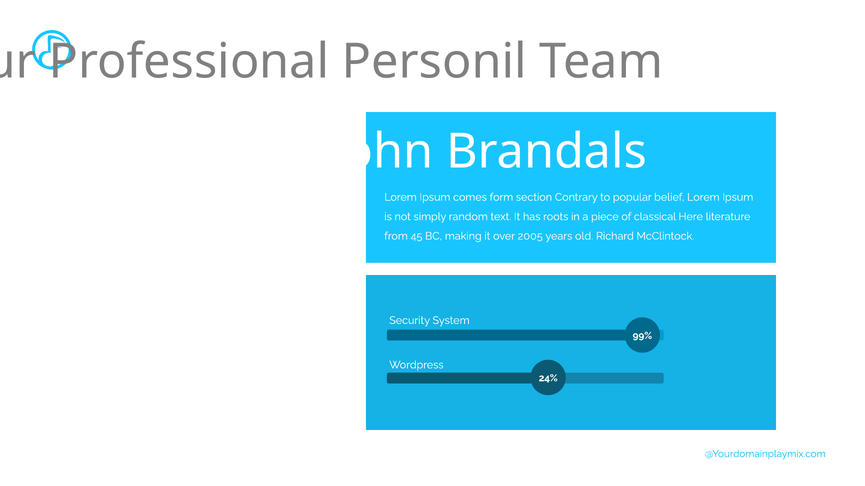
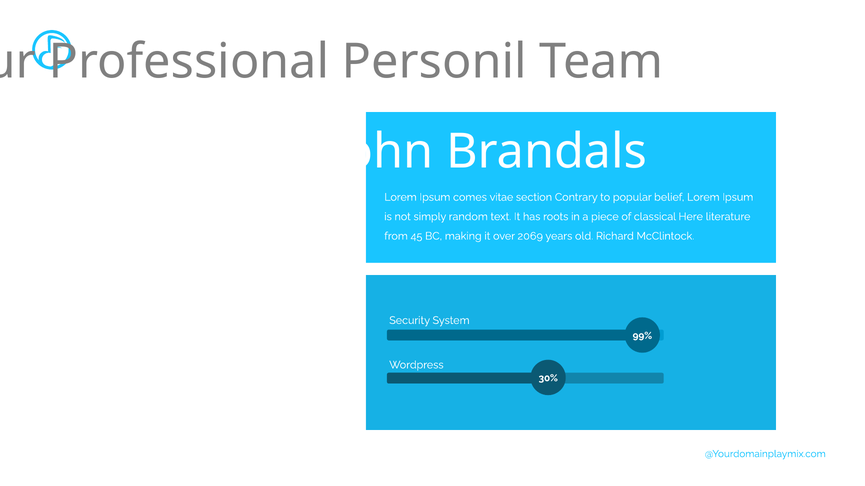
form: form -> vitae (501, 197)
2005: 2005 -> 2069 (530, 236)
24%: 24% -> 30% (548, 378)
